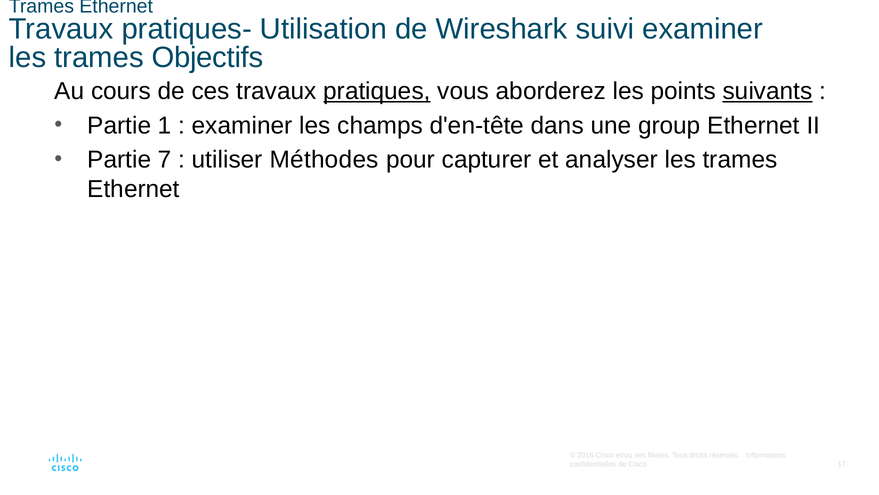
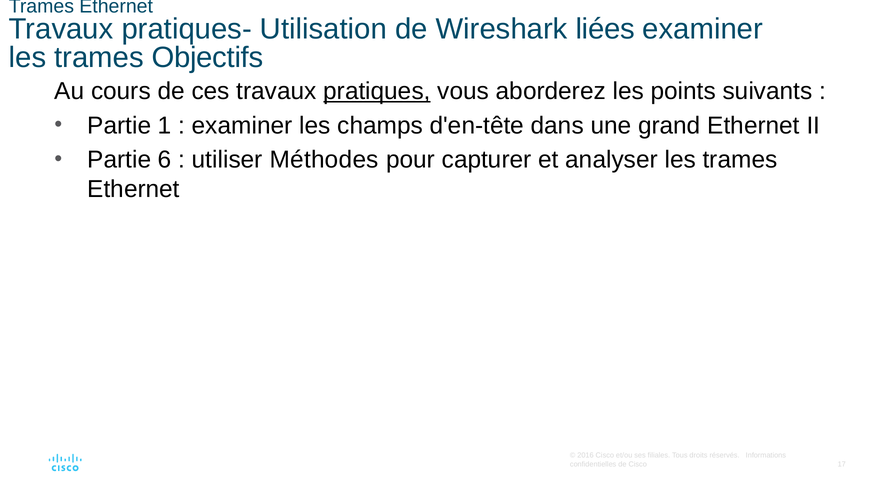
suivi: suivi -> liées (605, 29)
suivants underline: present -> none (768, 91)
group: group -> grand (669, 125)
7: 7 -> 6 (165, 160)
